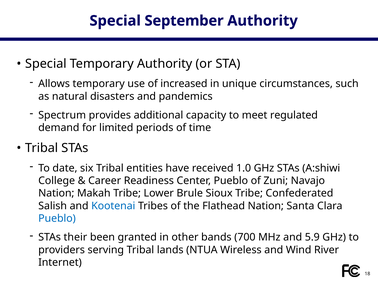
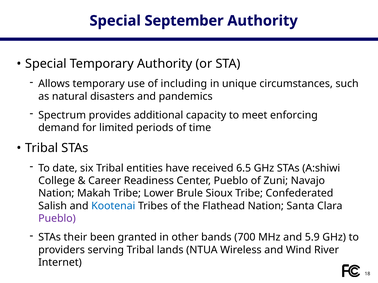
increased: increased -> including (184, 84)
regulated: regulated -> enforcing (294, 115)
1.0: 1.0 -> 6.5 (244, 168)
Pueblo colour: blue -> purple (57, 219)
